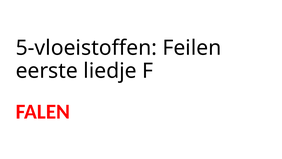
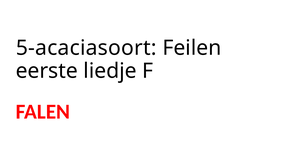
5-vloeistoffen: 5-vloeistoffen -> 5-acaciasoort (86, 48)
